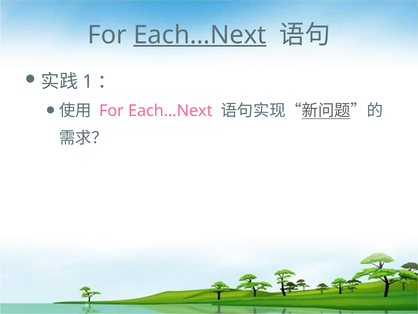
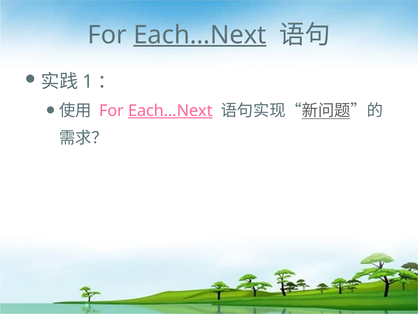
Each…Next underline: none -> present (170, 111)
